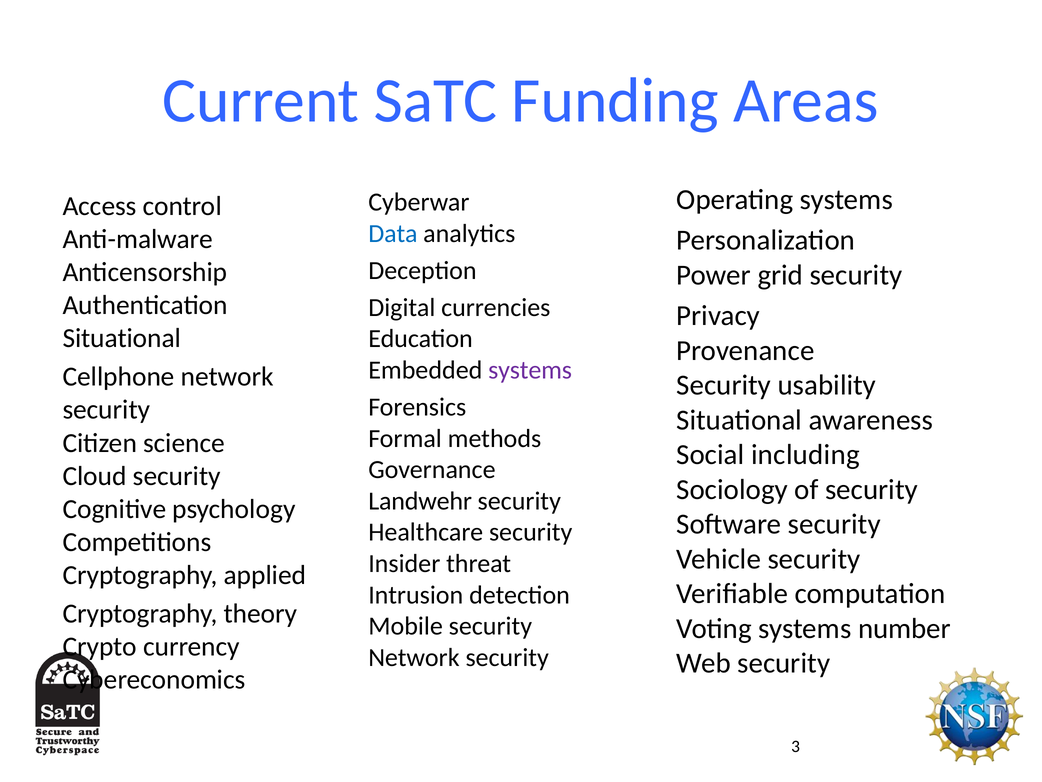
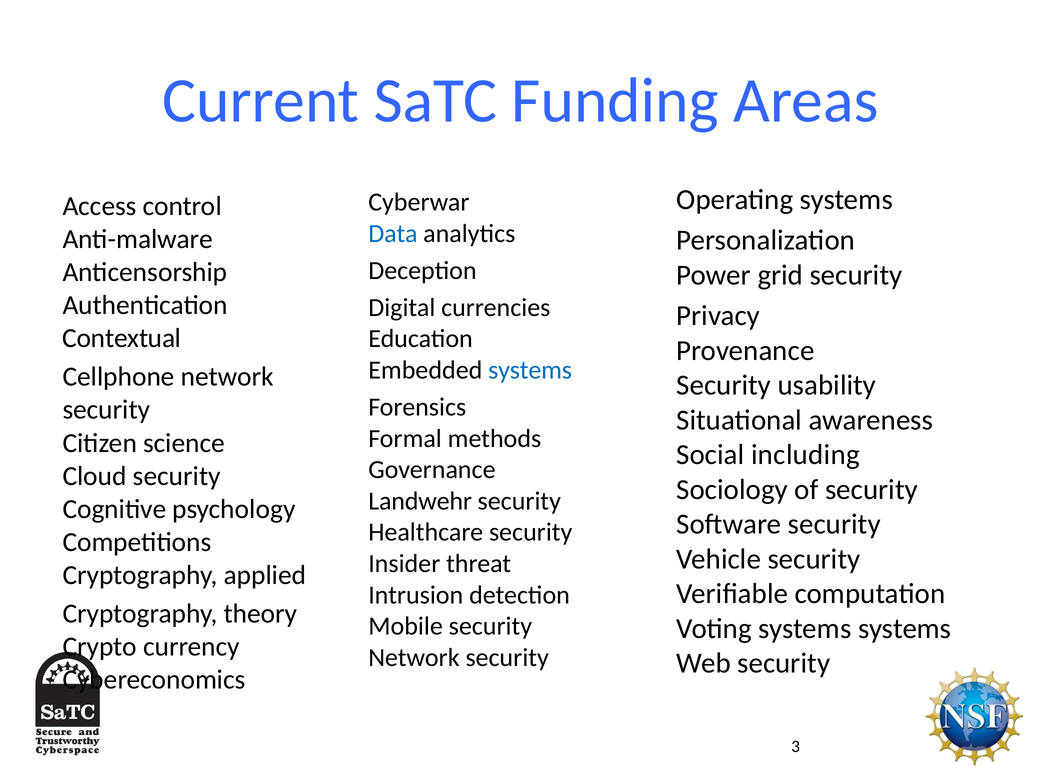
Situational: Situational -> Contextual (122, 338)
systems colour: purple -> blue (530, 370)
systems number: number -> systems (904, 628)
